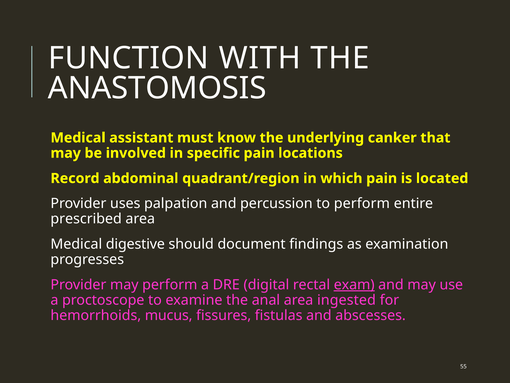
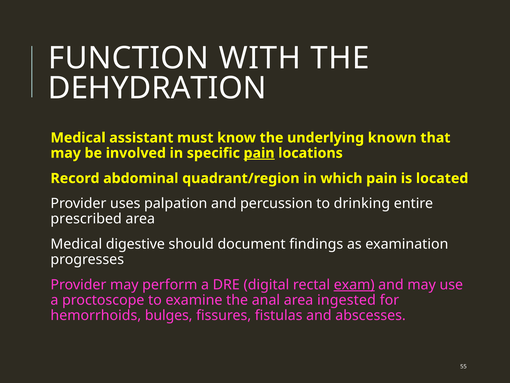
ANASTOMOSIS: ANASTOMOSIS -> DEHYDRATION (157, 88)
canker: canker -> known (392, 138)
pain underline: none -> present (259, 153)
to perform: perform -> drinking (362, 203)
mucus: mucus -> bulges (169, 315)
